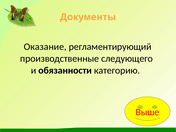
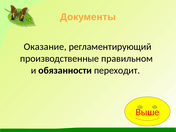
следующего: следующего -> правильном (127, 59)
категорию: категорию -> переходит (117, 70)
